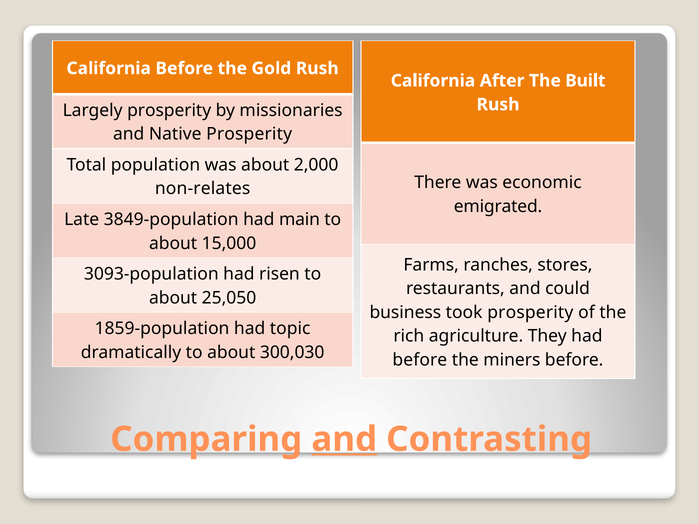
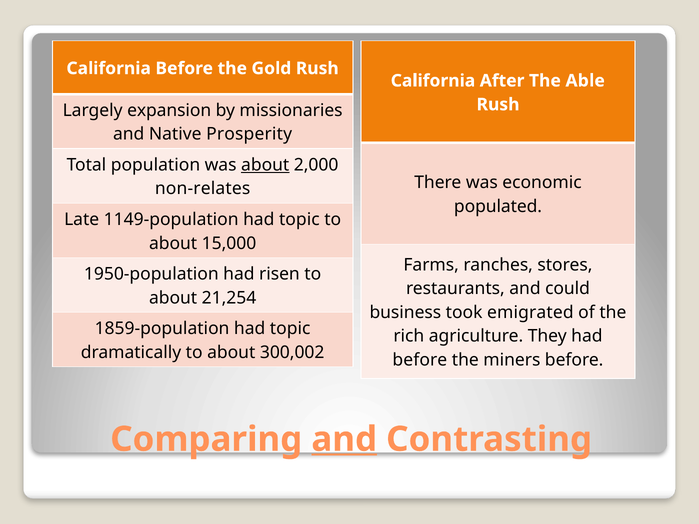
Built: Built -> Able (585, 81)
Largely prosperity: prosperity -> expansion (169, 110)
about underline: none -> present (265, 165)
emigrated: emigrated -> populated (498, 206)
3849-population: 3849-population -> 1149-population (171, 220)
main: main -> topic (299, 220)
3093-population: 3093-population -> 1950-population (151, 274)
25,050: 25,050 -> 21,254 (229, 298)
took prosperity: prosperity -> emigrated (530, 312)
300,030: 300,030 -> 300,002 (292, 353)
